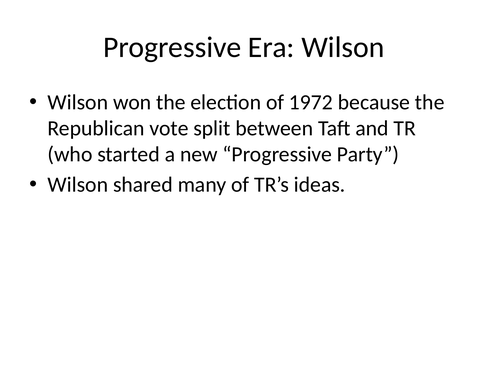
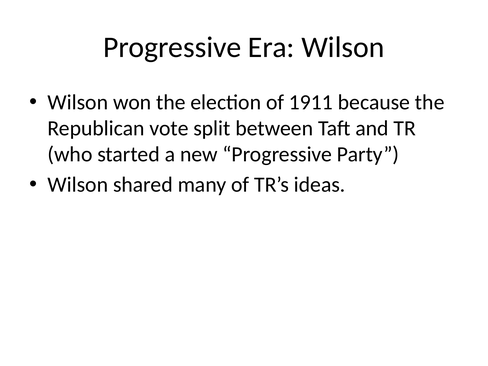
1972: 1972 -> 1911 (311, 102)
